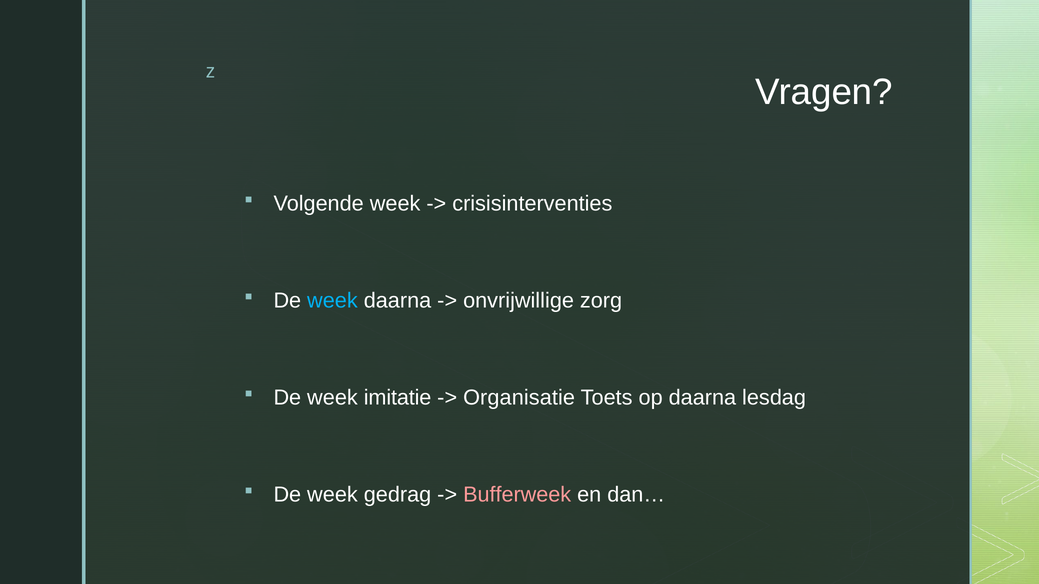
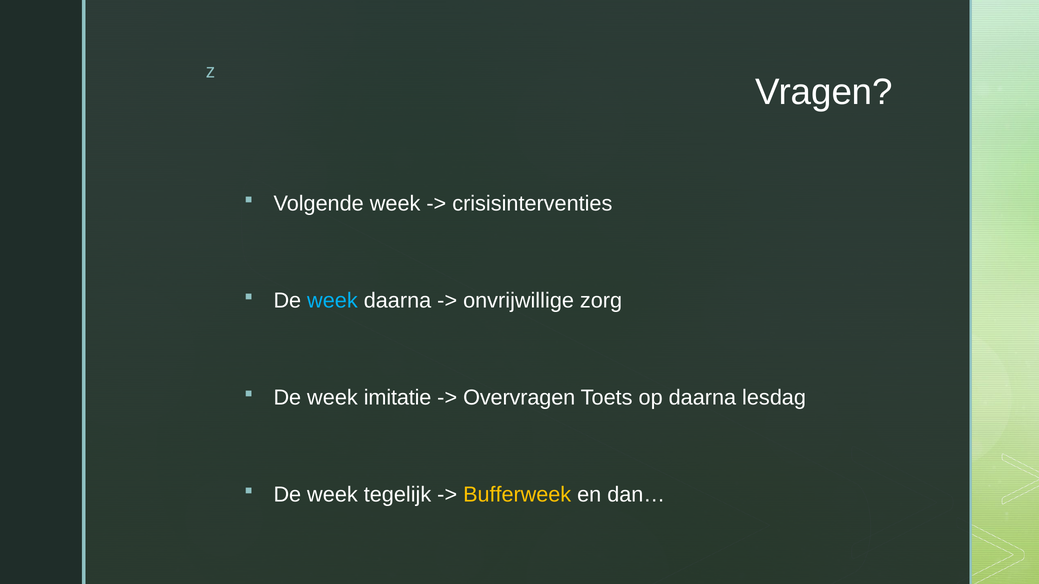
Organisatie: Organisatie -> Overvragen (519, 398)
gedrag: gedrag -> tegelijk (398, 495)
Bufferweek colour: pink -> yellow (517, 495)
